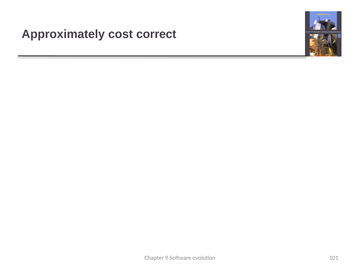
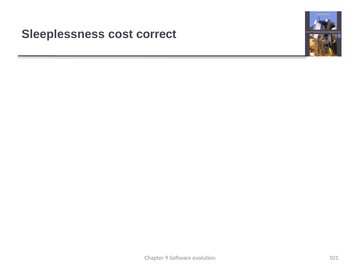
Approximately: Approximately -> Sleeplessness (63, 34)
